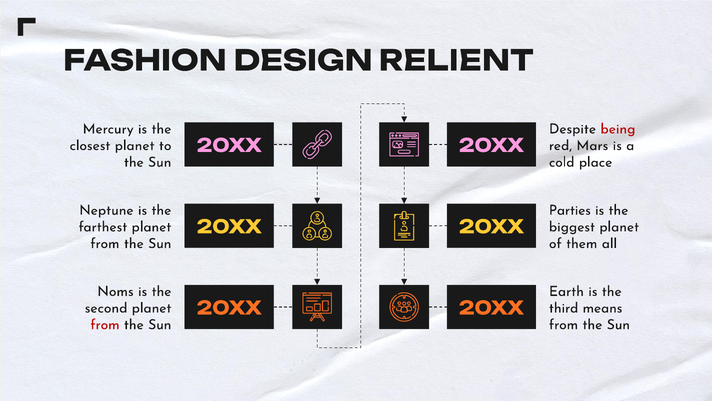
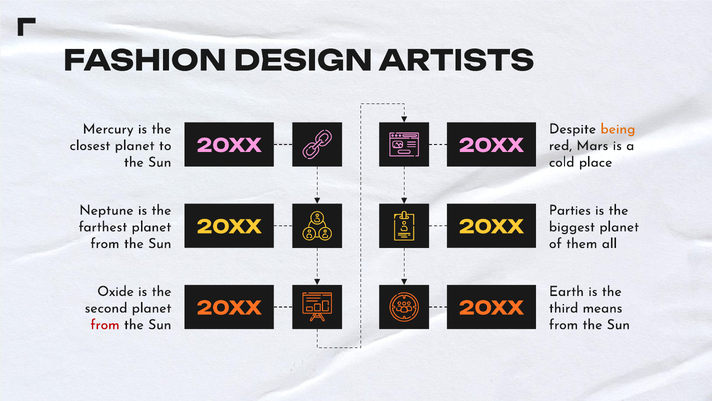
RELIENT: RELIENT -> ARTISTS (457, 61)
being colour: red -> orange (618, 129)
Noms: Noms -> Oxide (116, 291)
